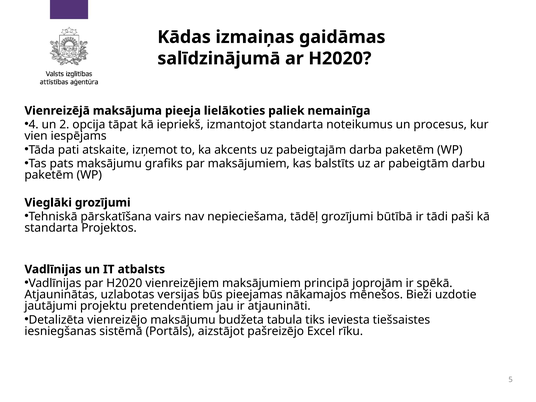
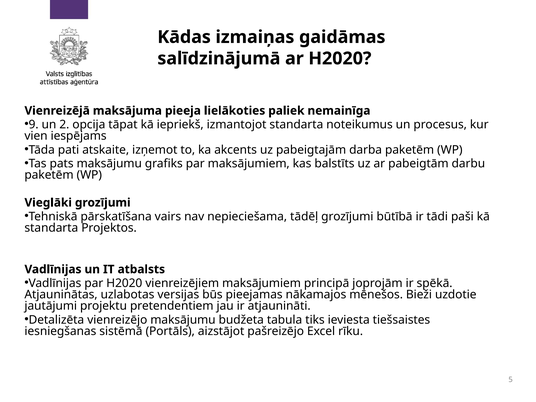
4: 4 -> 9 (34, 125)
